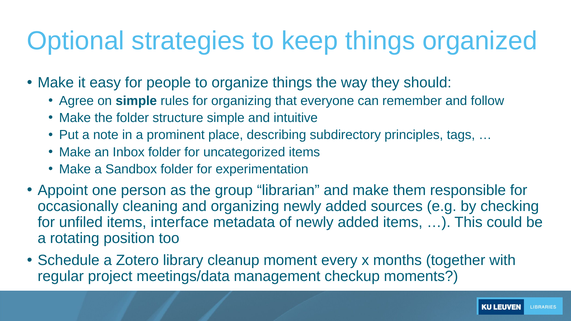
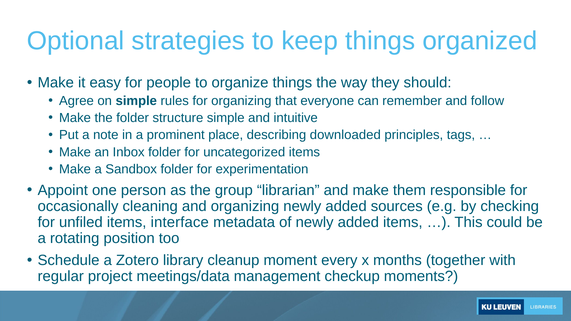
subdirectory: subdirectory -> downloaded (345, 135)
